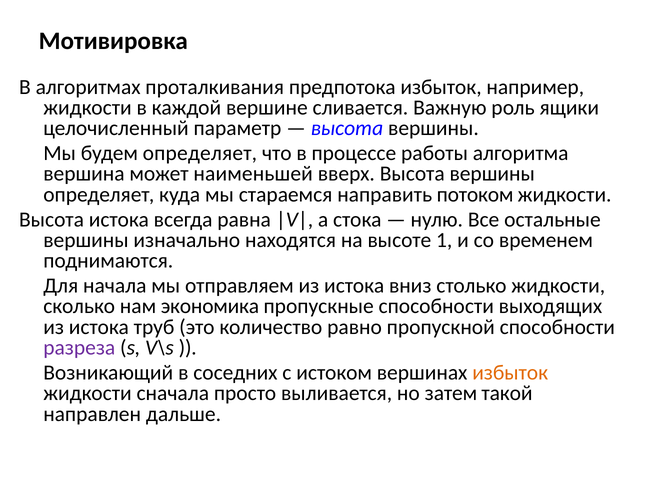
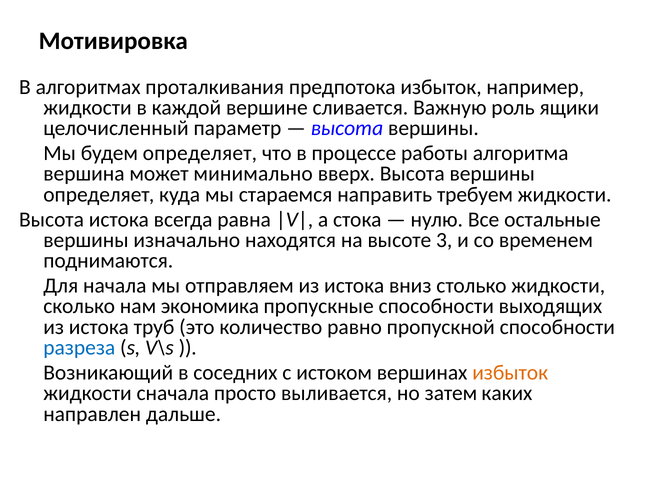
наименьшей: наименьшей -> минимально (253, 174)
потоком: потоком -> требуем (475, 194)
1: 1 -> 3 (444, 240)
разреза colour: purple -> blue (79, 348)
такой: такой -> каких (507, 393)
